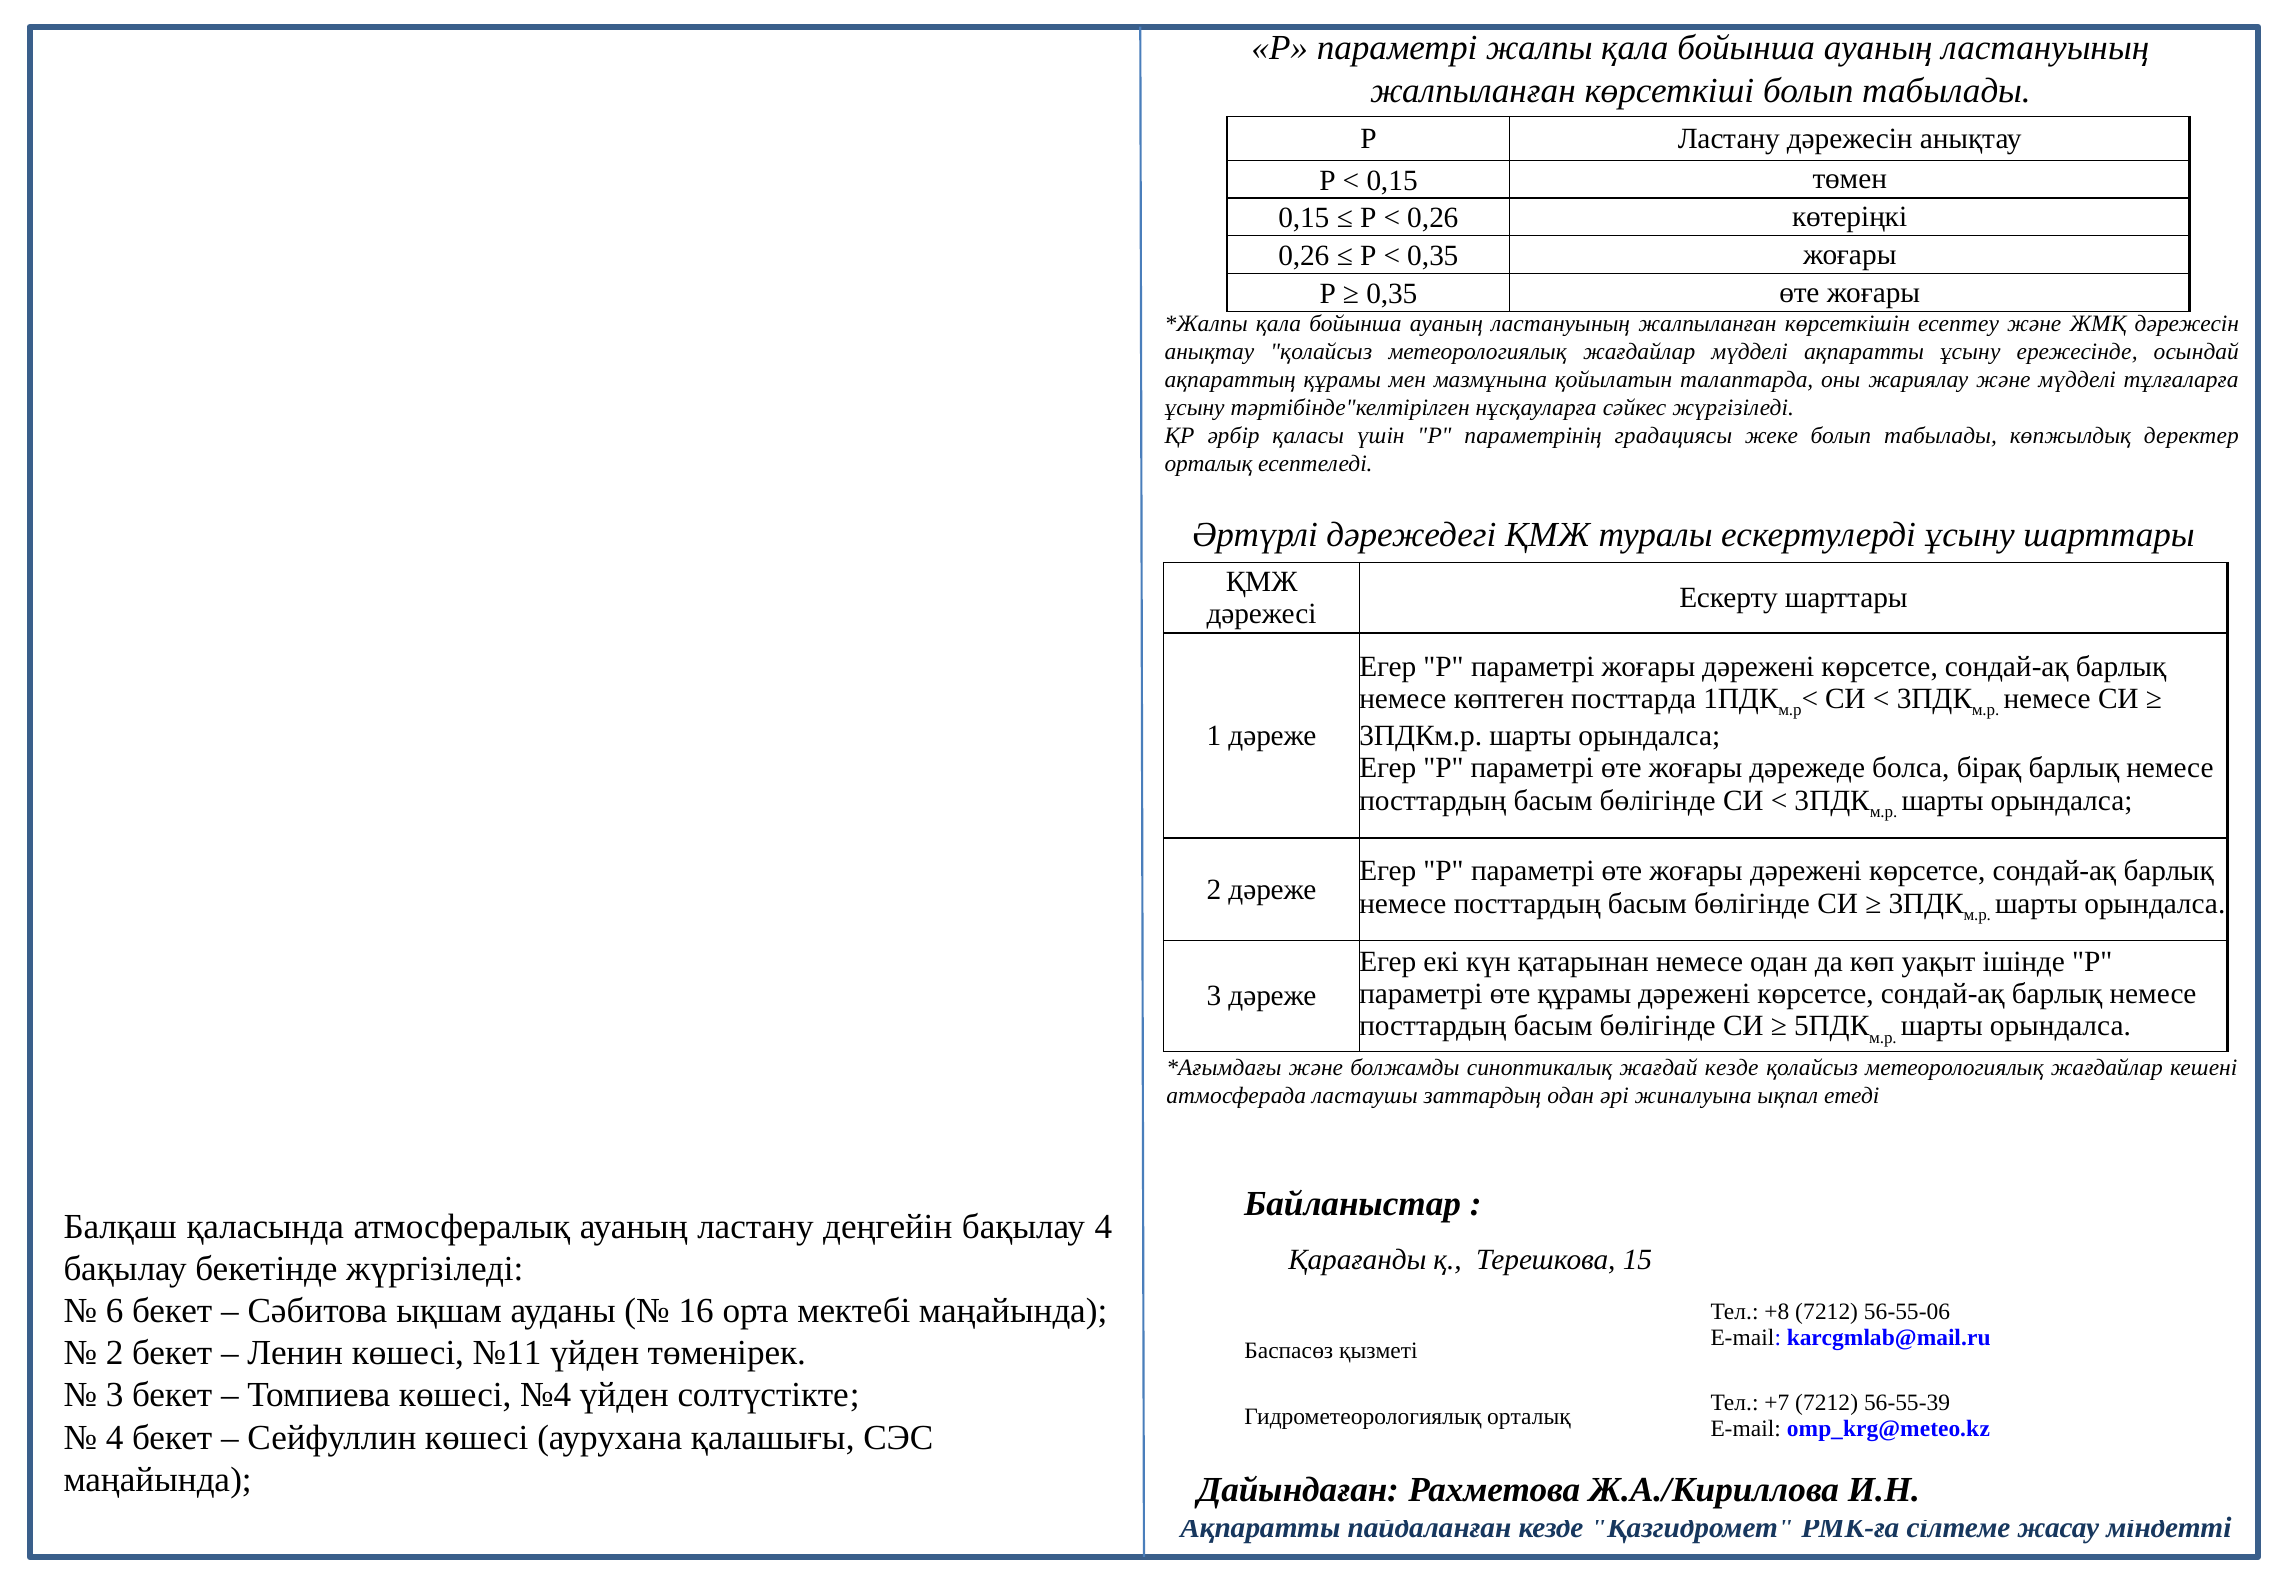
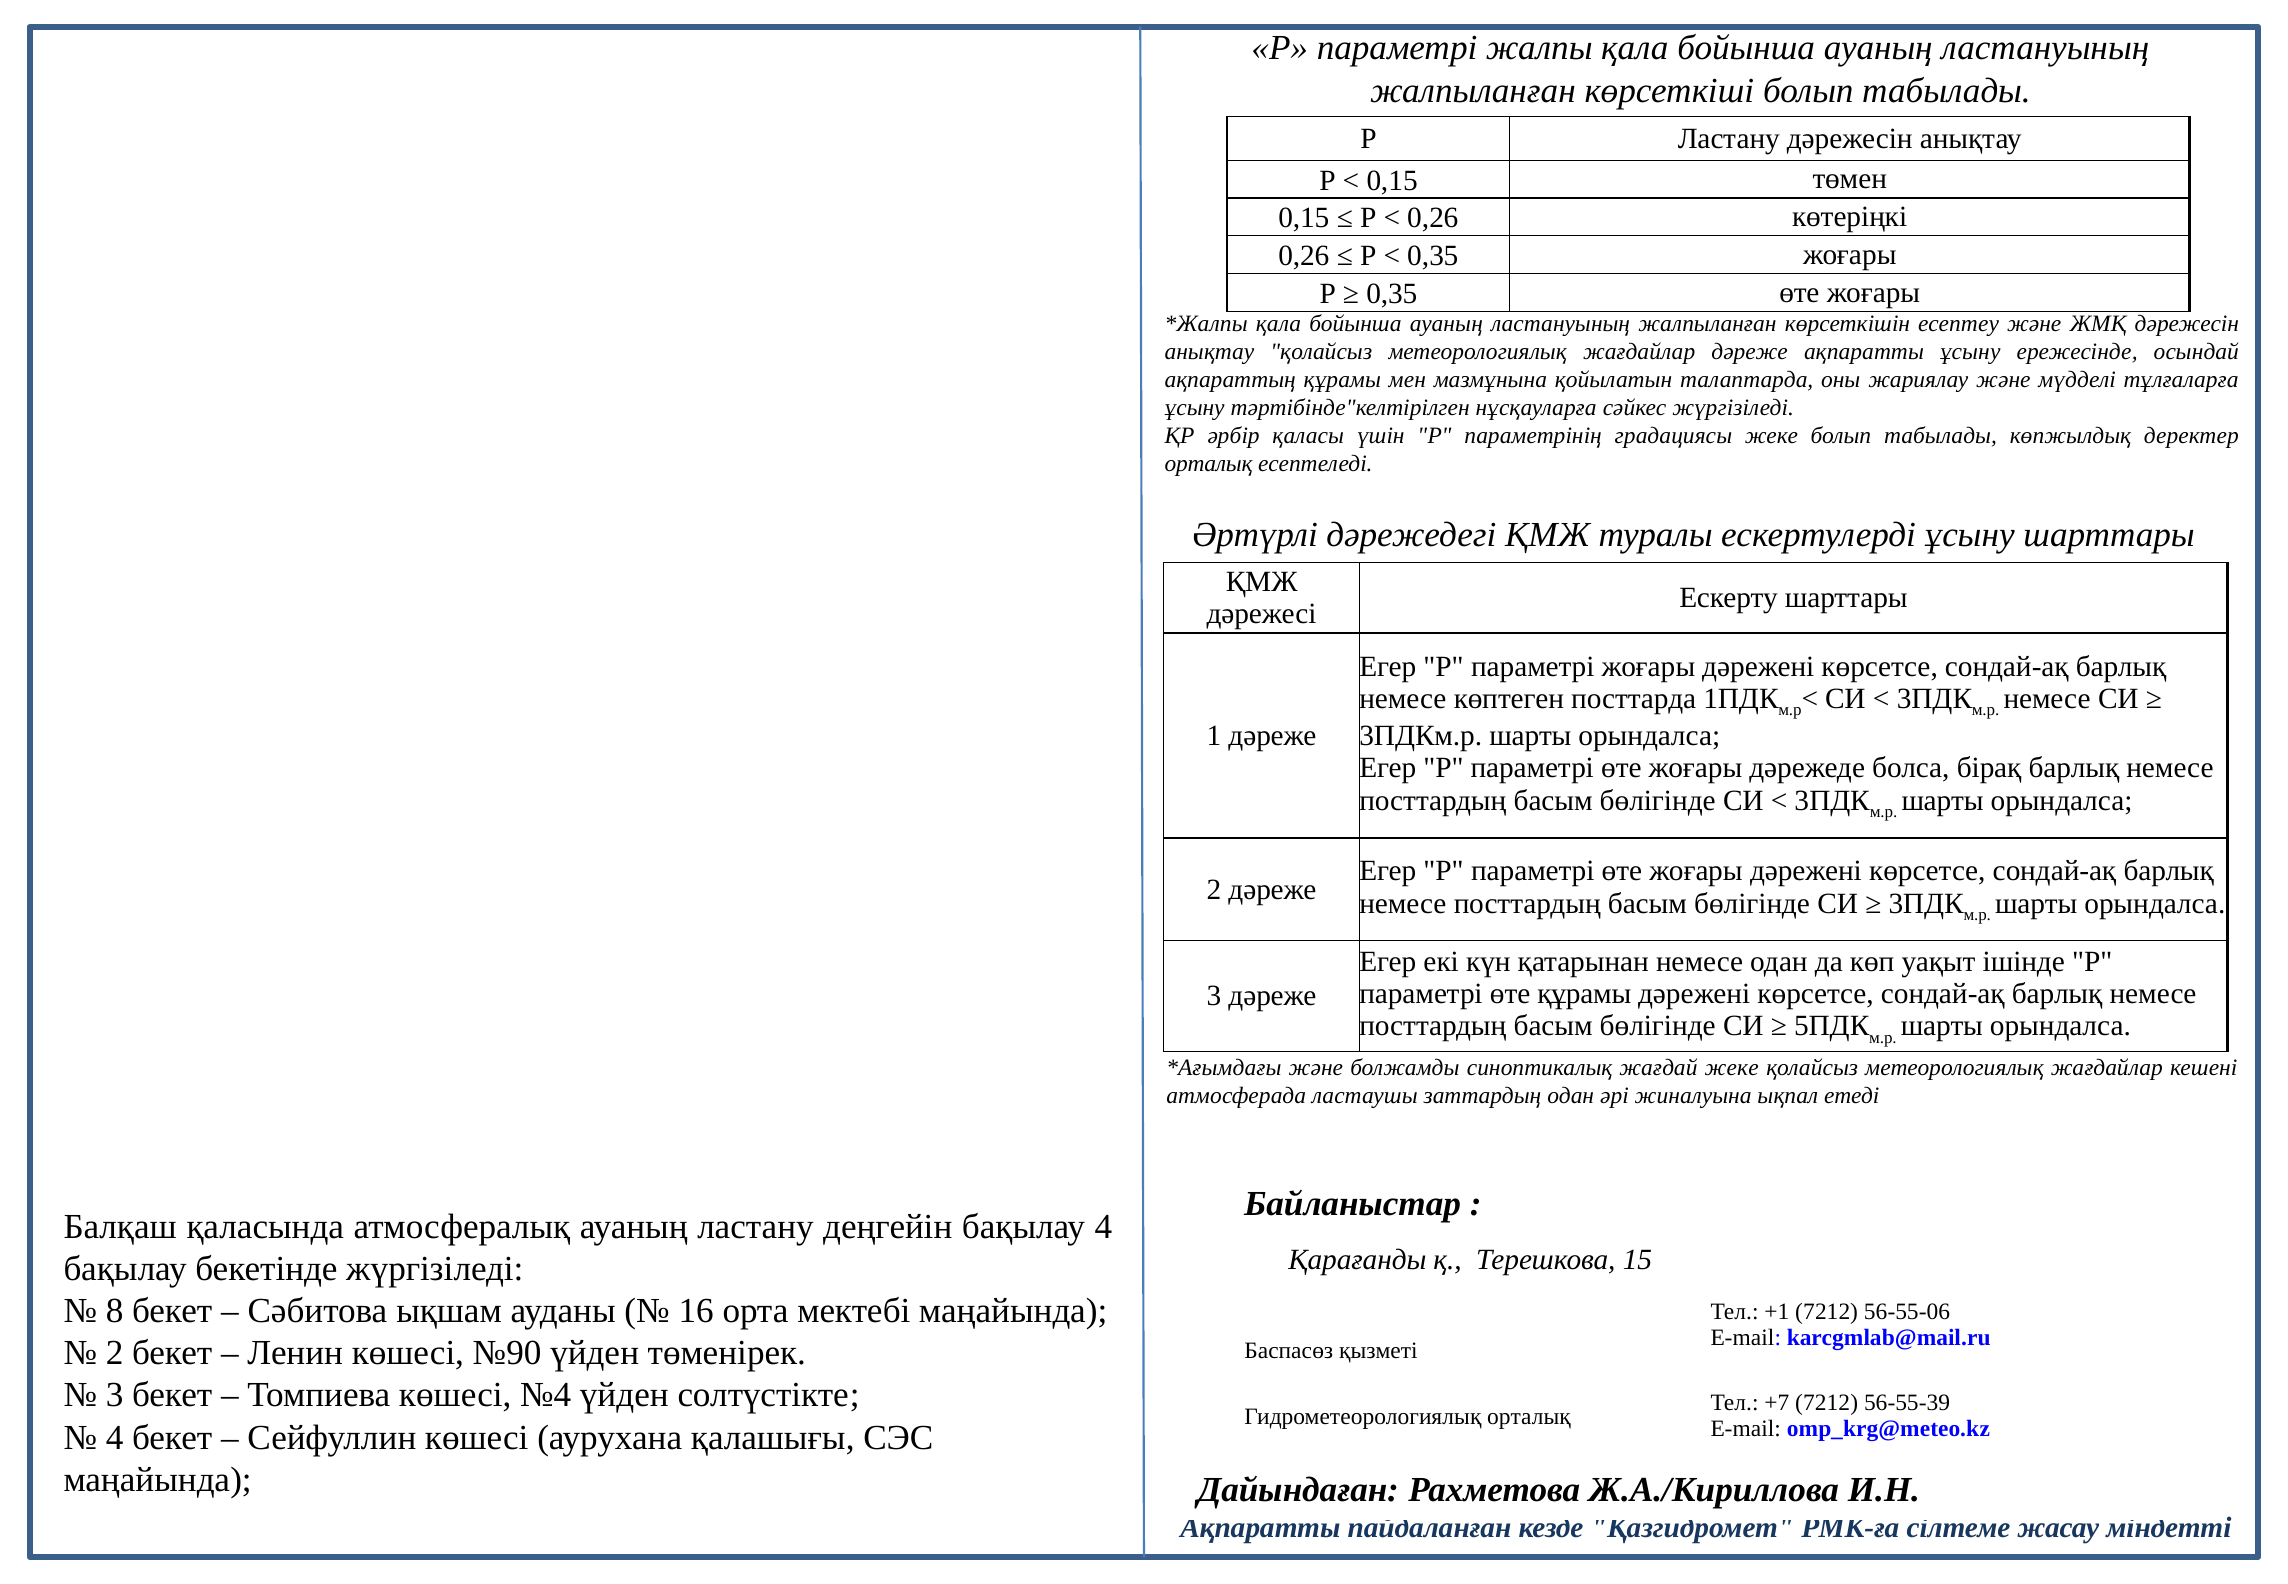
жағдайлар мүдделі: мүдделі -> дәреже (1750, 352)
жағдай кезде: кезде -> жеке (1732, 1068)
6: 6 -> 8 (115, 1311)
+8: +8 -> +1 (1777, 1312)
№11: №11 -> №90 (507, 1353)
